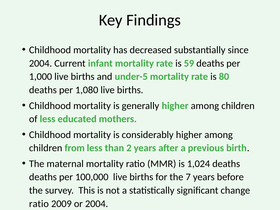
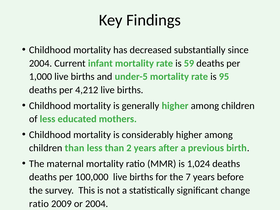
80: 80 -> 95 (224, 77)
1,080: 1,080 -> 4,212 (87, 90)
children from: from -> than (75, 148)
